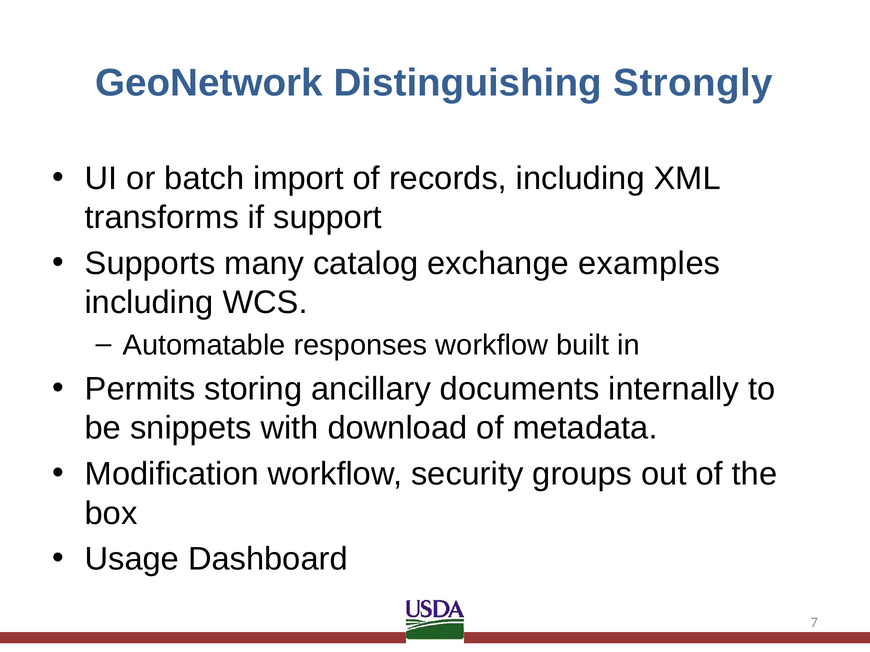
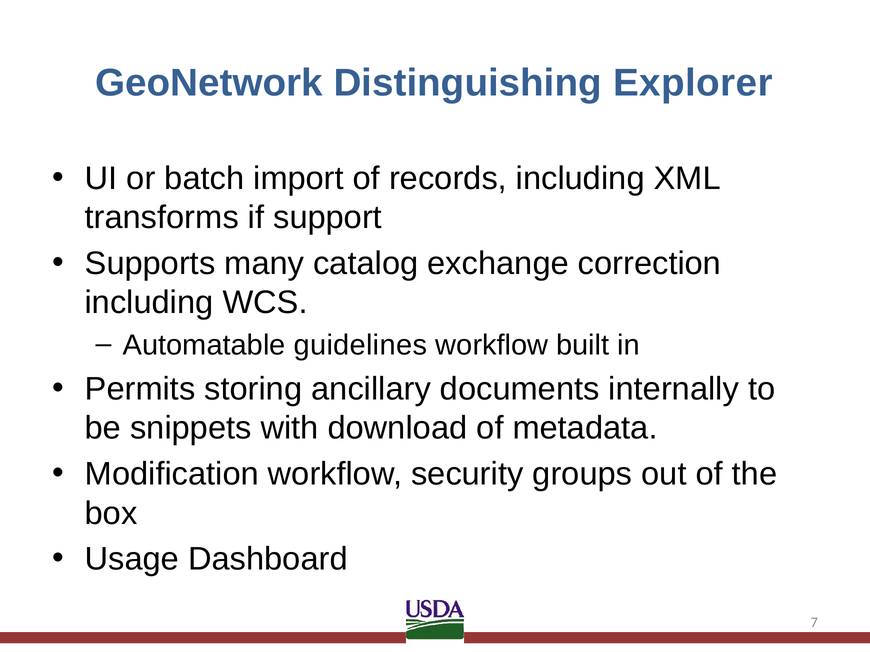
Strongly: Strongly -> Explorer (693, 83)
examples: examples -> correction (650, 264)
responses: responses -> guidelines (360, 345)
